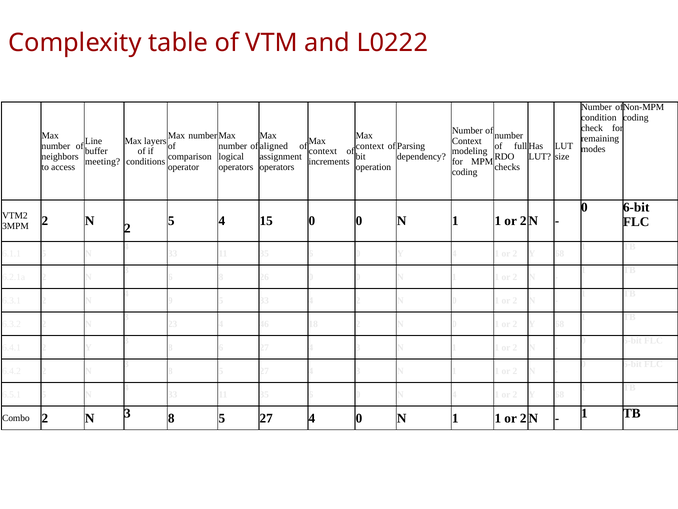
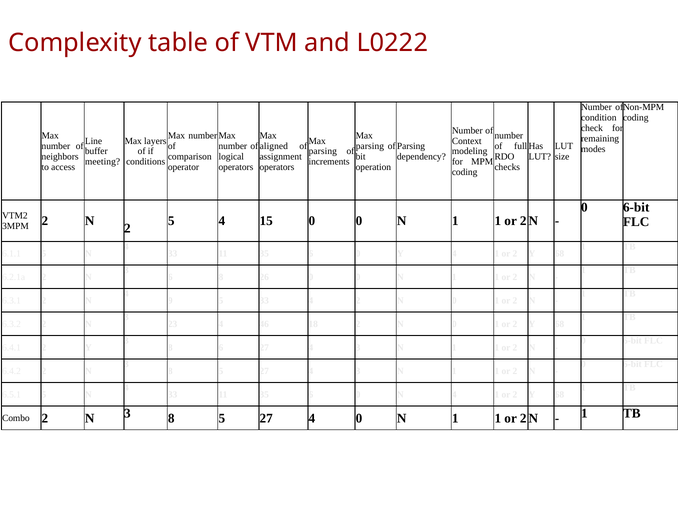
context: context -> parsing (370, 146)
context: context -> parsing (323, 151)
